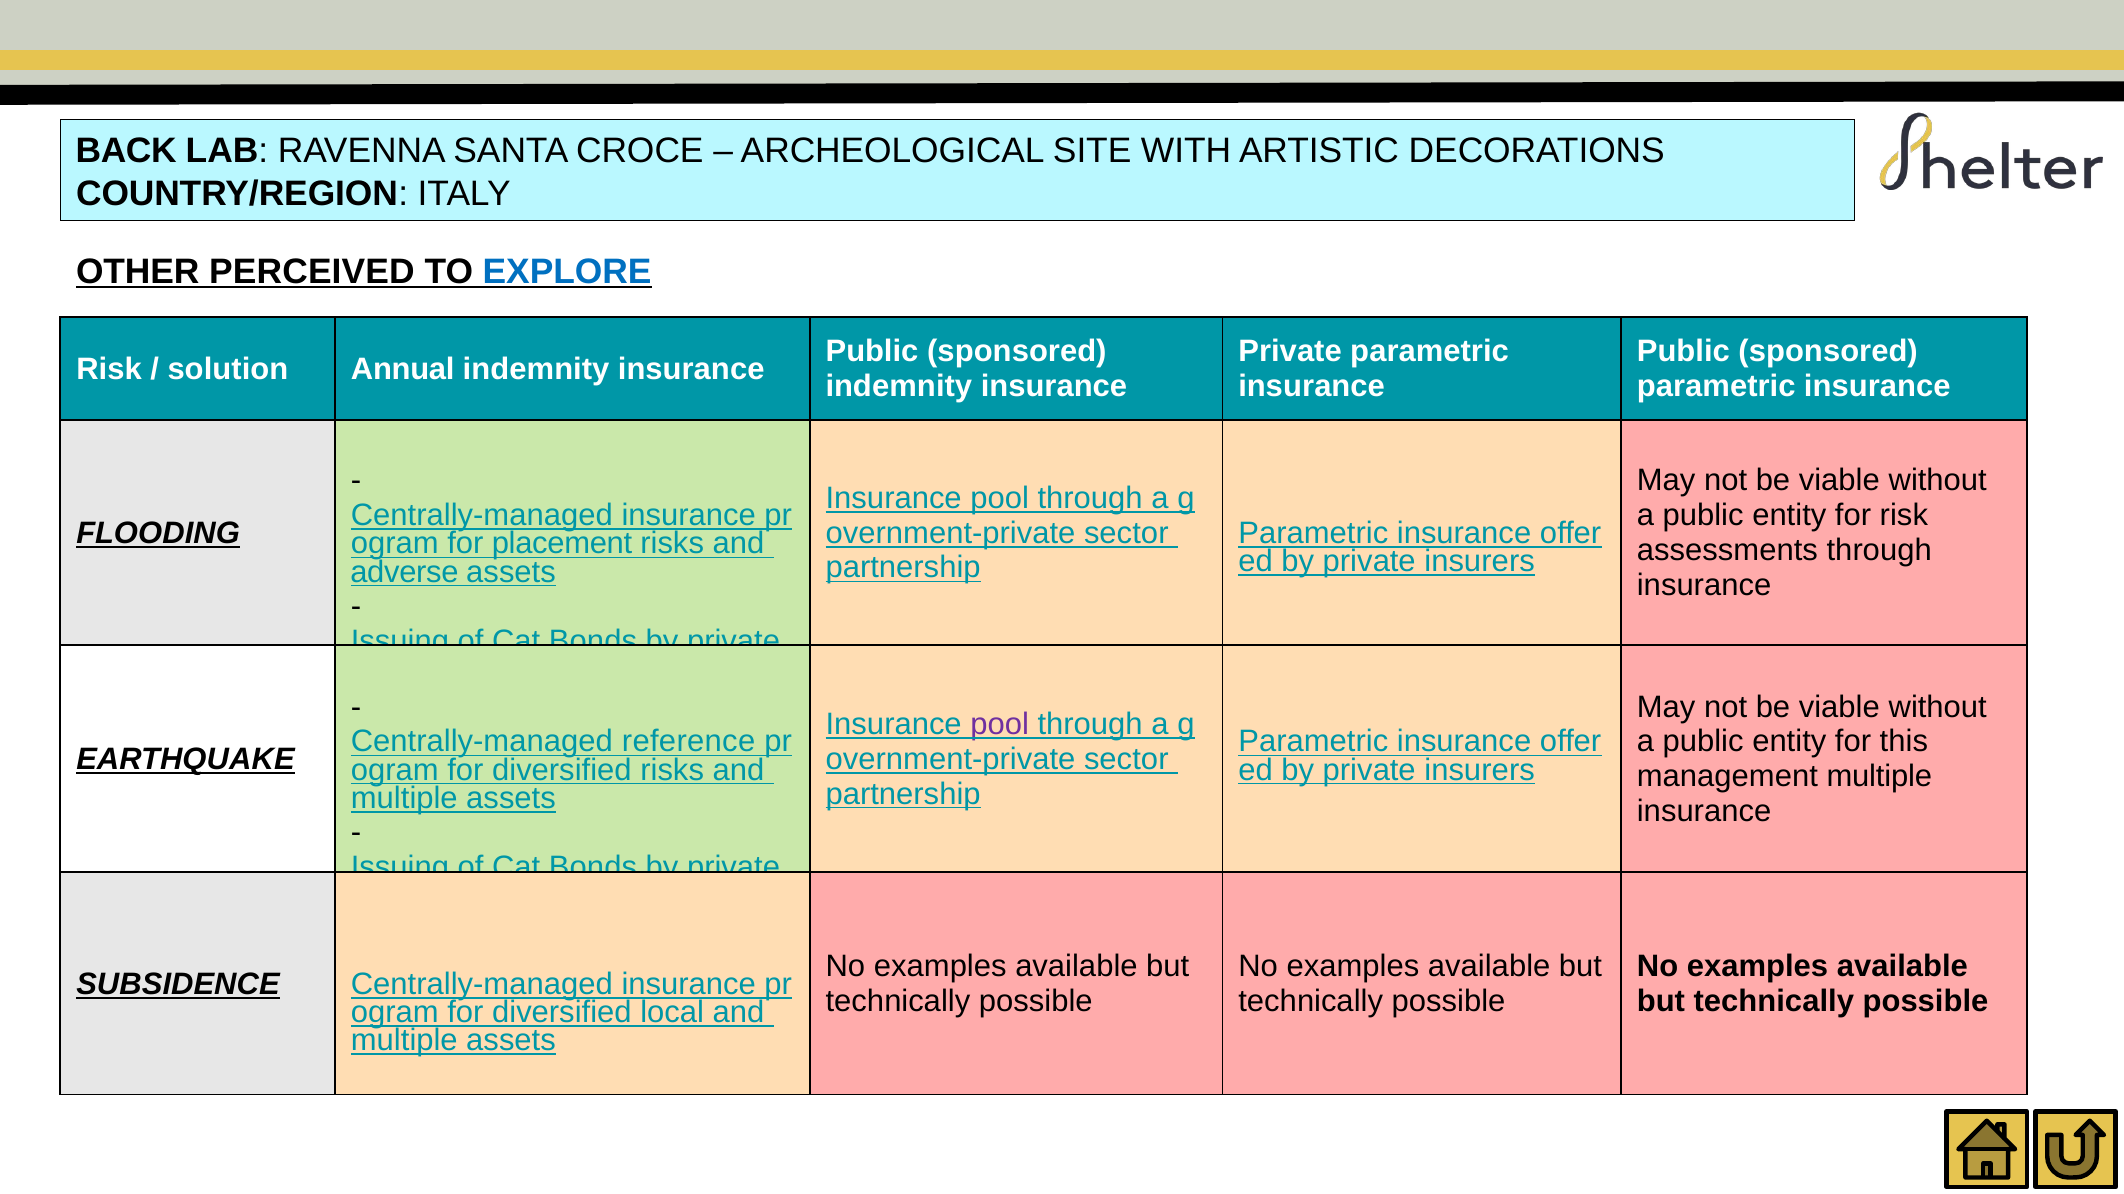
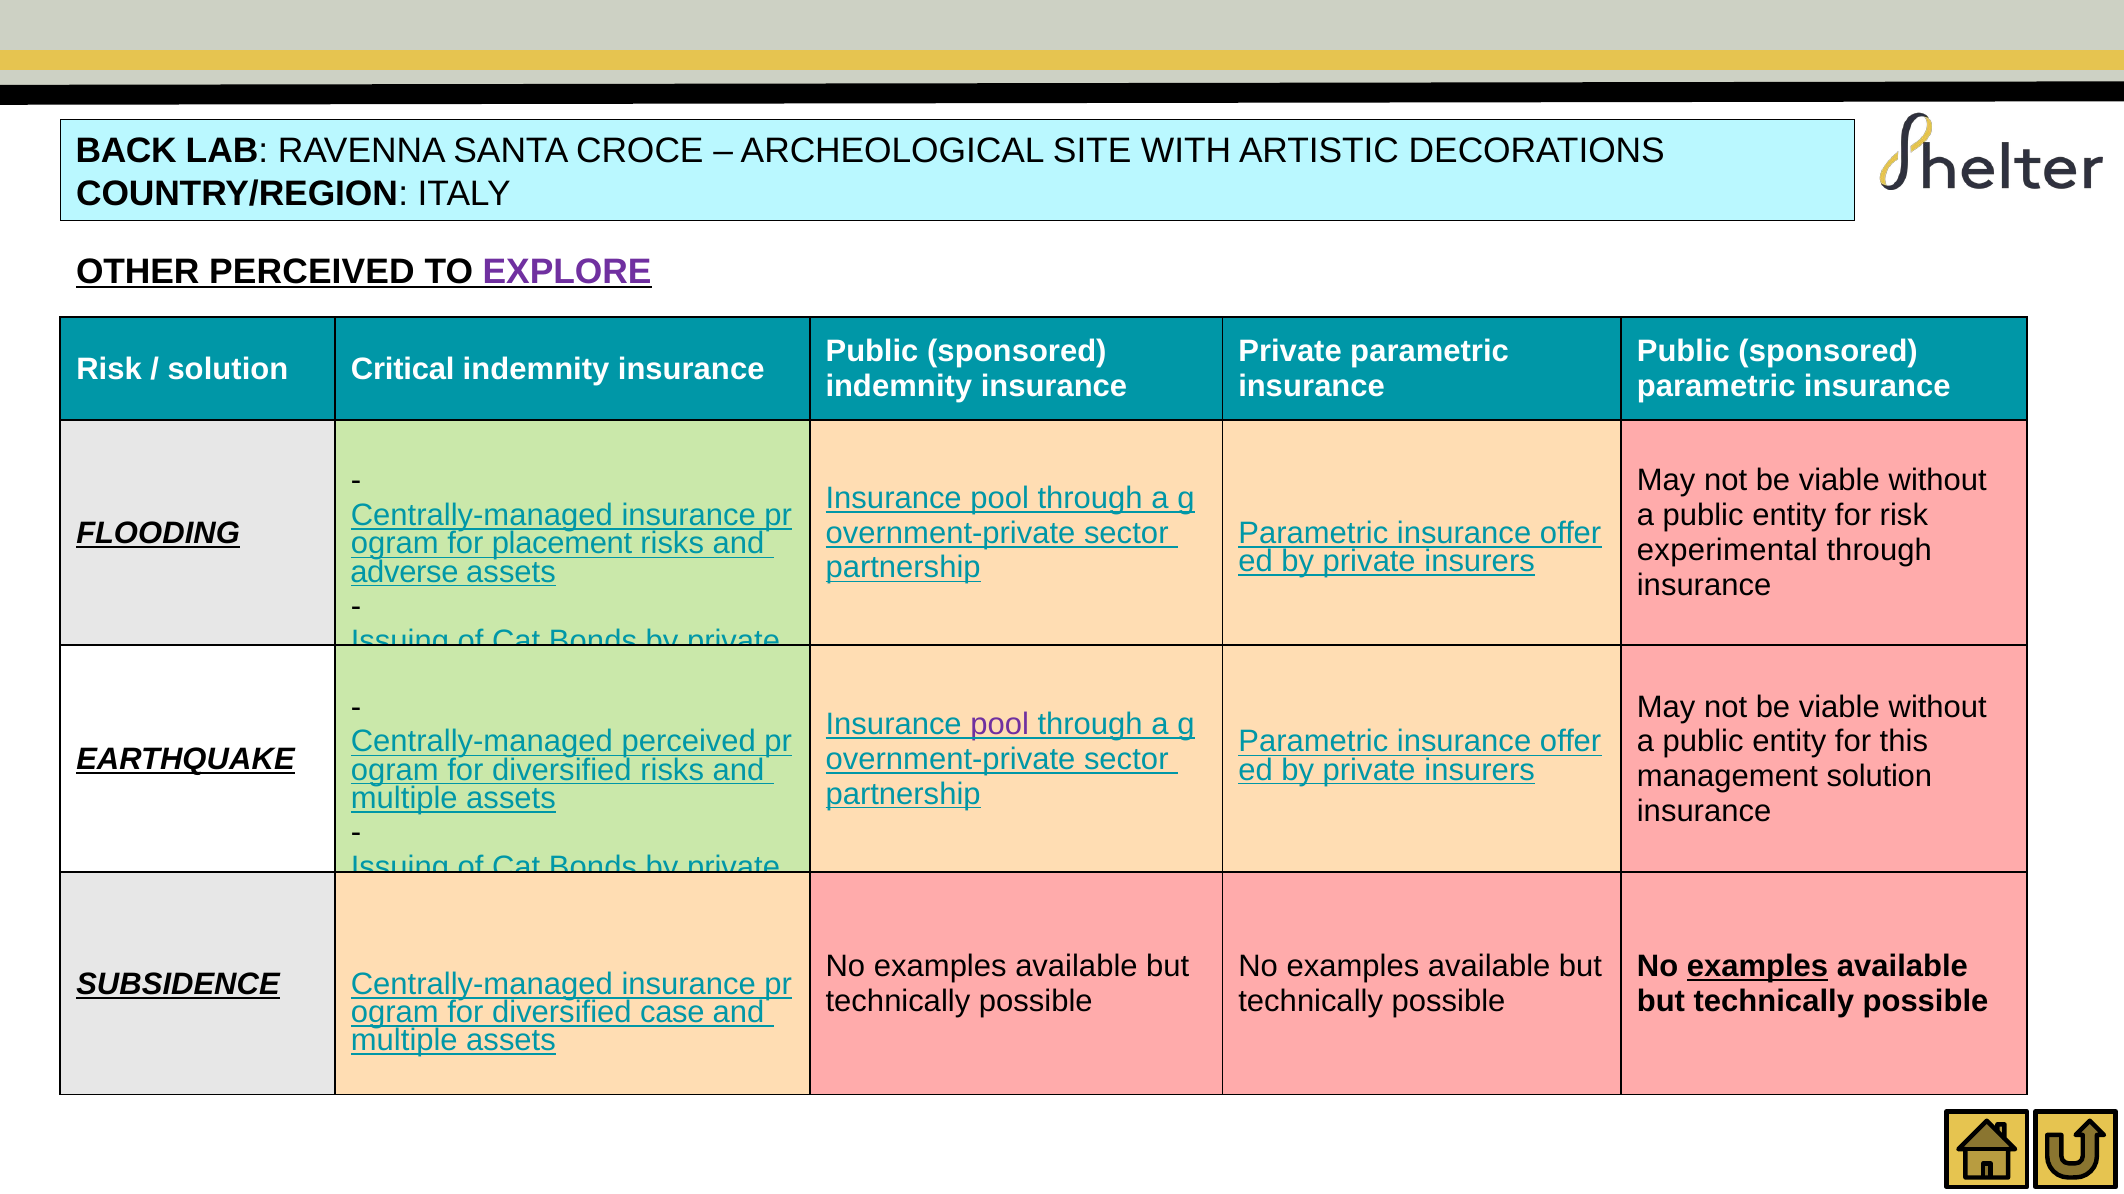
EXPLORE colour: blue -> purple (567, 272)
Annual: Annual -> Critical (403, 369)
assessments: assessments -> experimental (1727, 551)
Centrally-managed reference: reference -> perceived (689, 742)
management multiple: multiple -> solution (1879, 777)
examples underline: none -> present (1757, 967)
local: local -> case (672, 1013)
